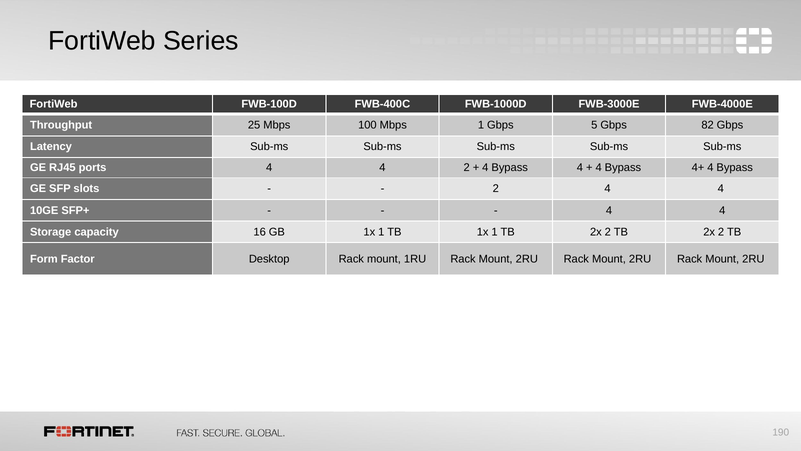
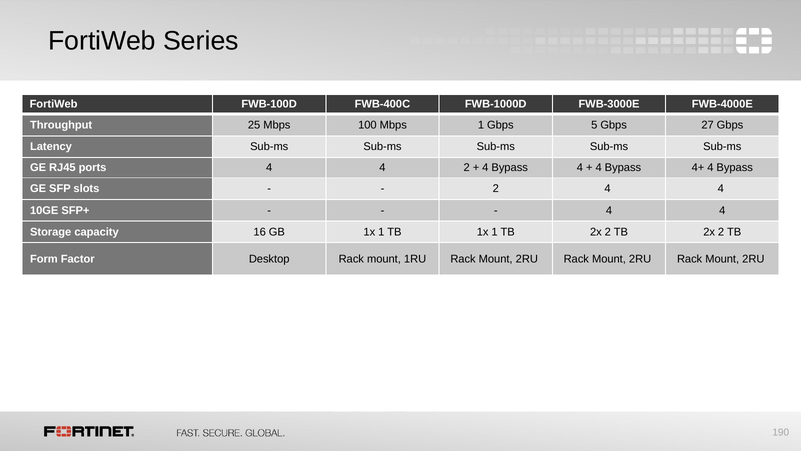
82: 82 -> 27 (708, 125)
